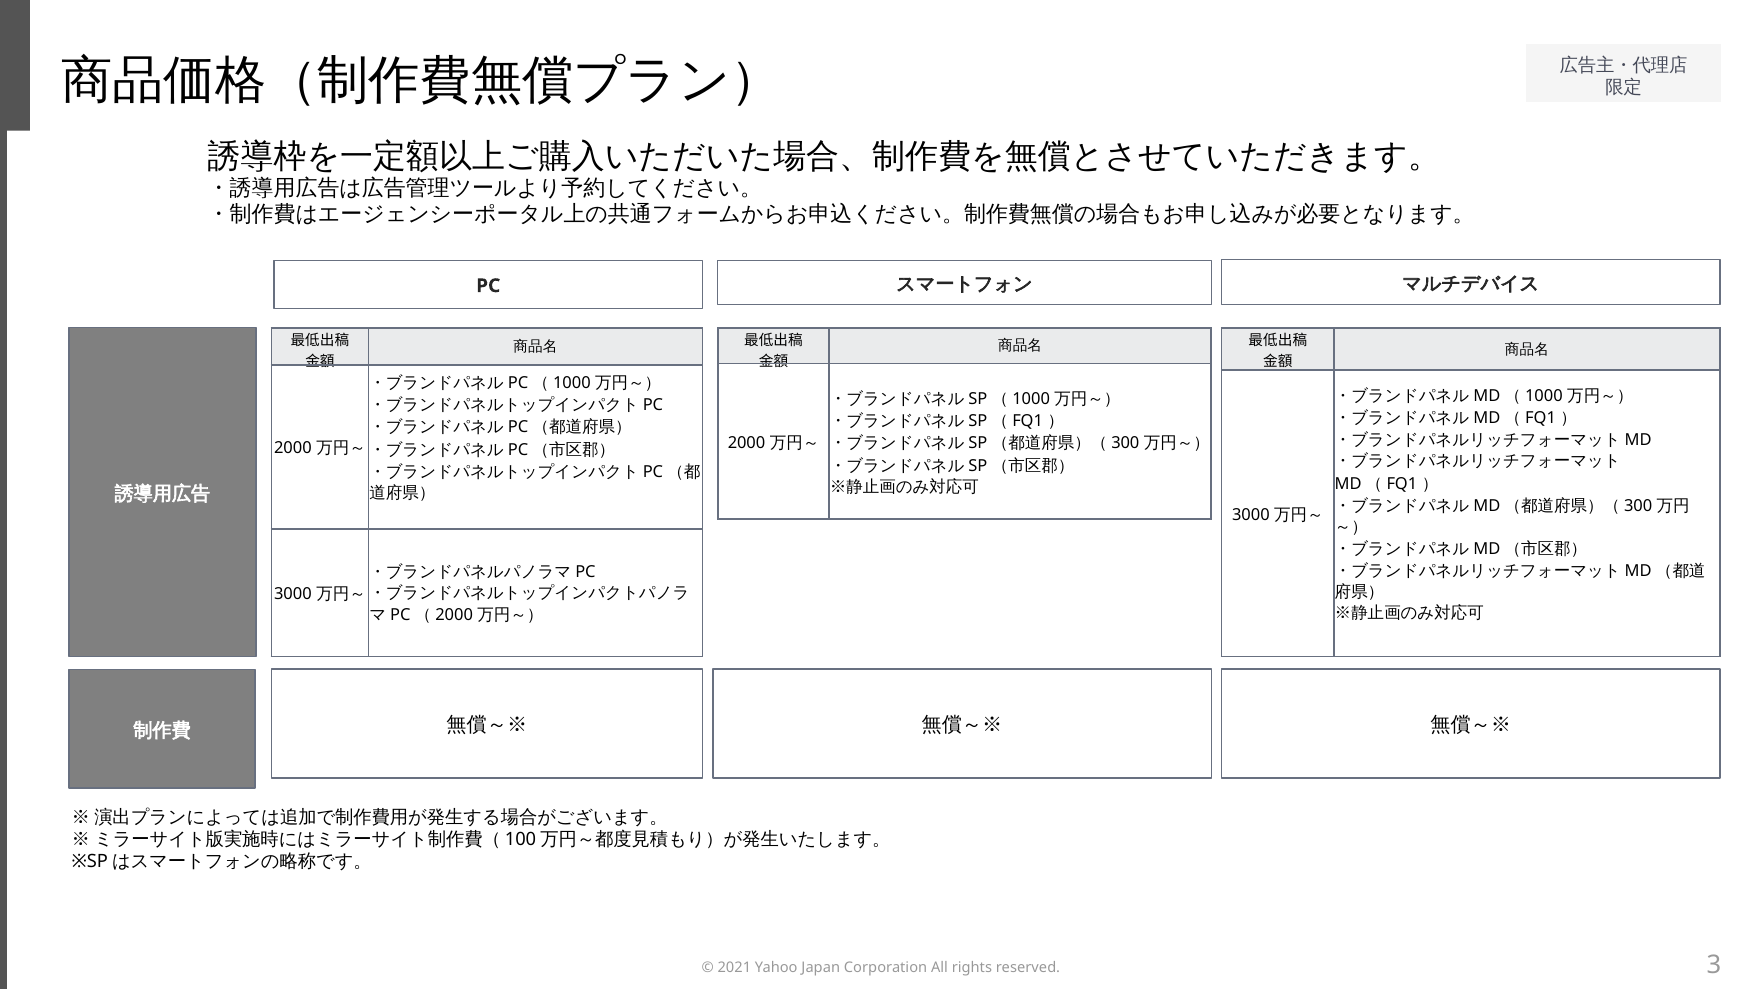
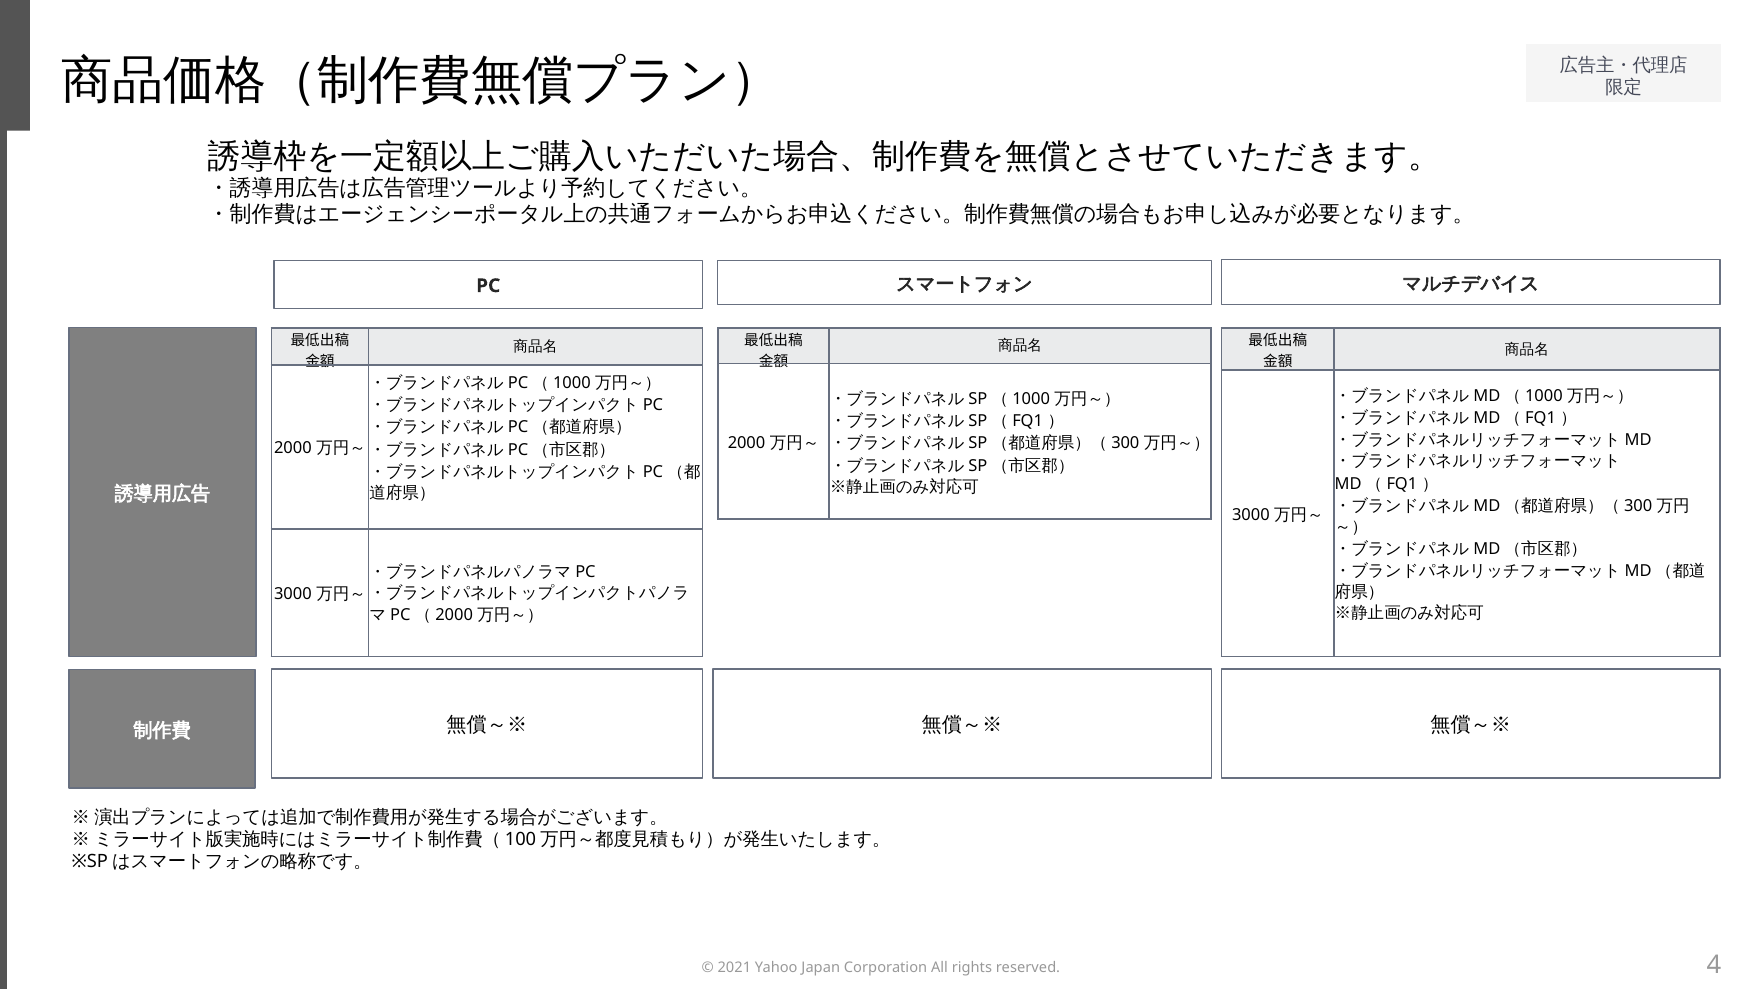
3: 3 -> 4 (1714, 965)
